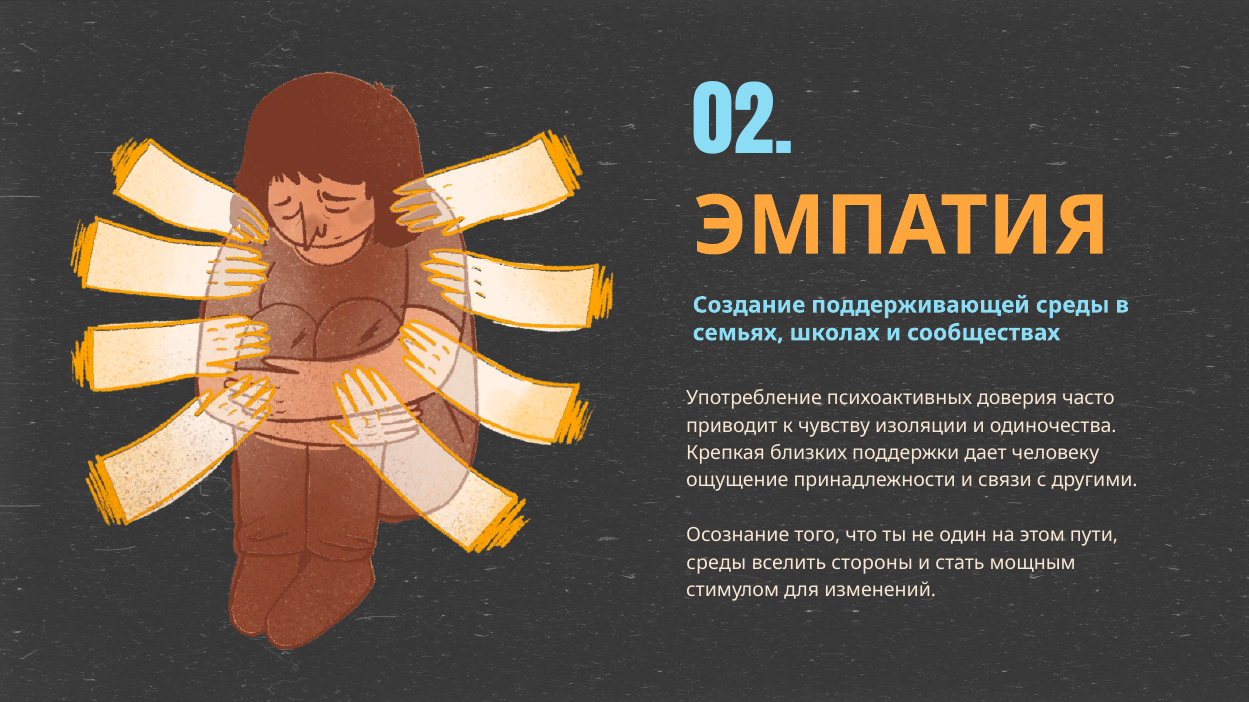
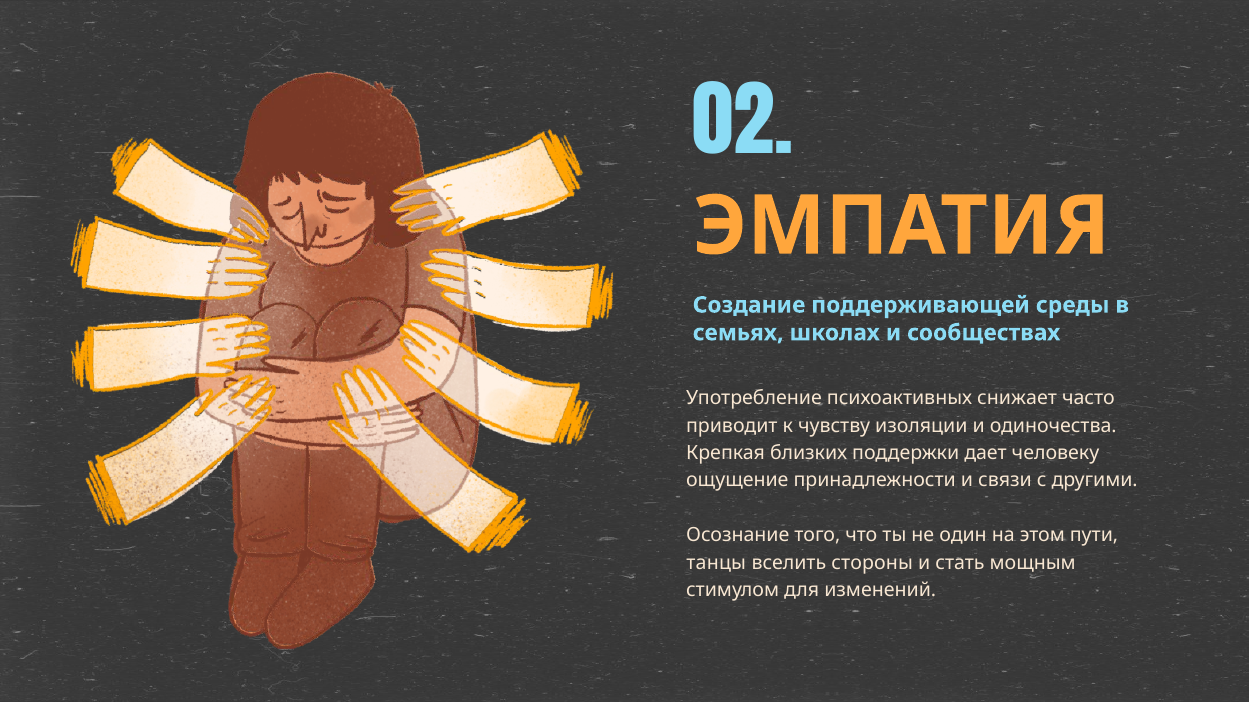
доверия: доверия -> снижает (1017, 398)
среды: среды -> танцы (716, 563)
